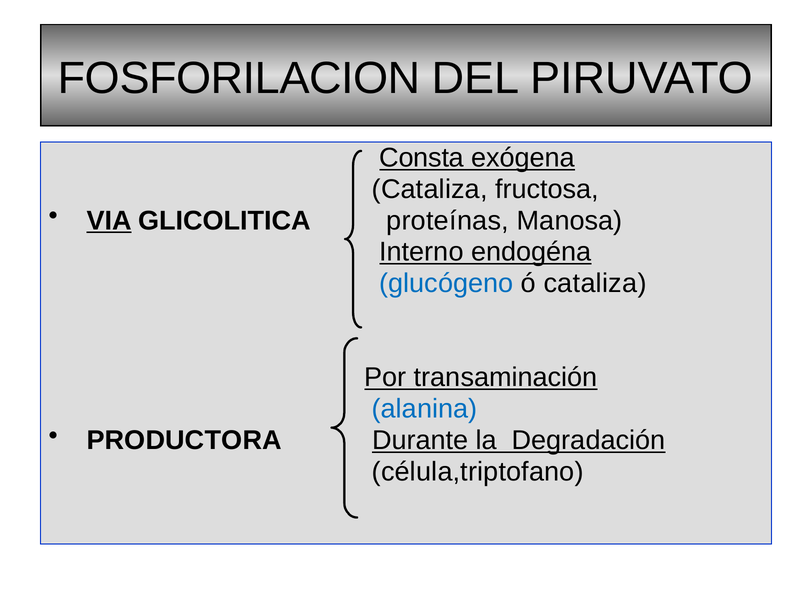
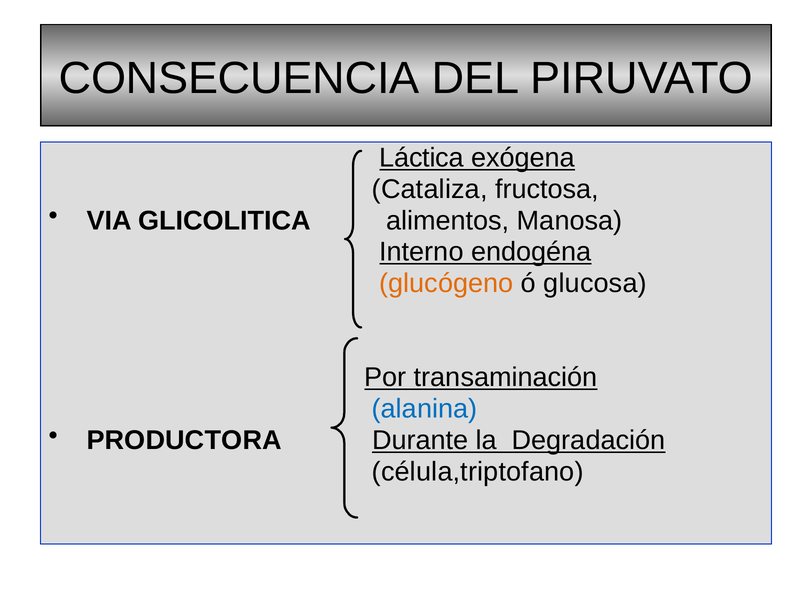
FOSFORILACION: FOSFORILACION -> CONSECUENCIA (239, 78)
Consta: Consta -> Láctica (422, 158)
VIA underline: present -> none (109, 221)
proteínas: proteínas -> alimentos (448, 221)
glucógeno colour: blue -> orange (446, 283)
ó cataliza: cataliza -> glucosa (595, 283)
